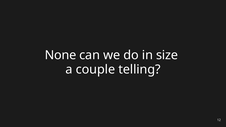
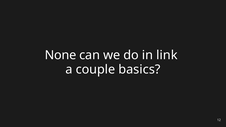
size: size -> link (167, 55)
telling: telling -> basics (139, 69)
